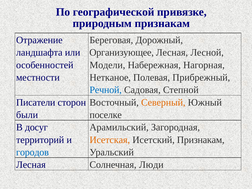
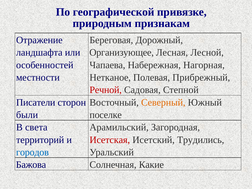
Модели: Модели -> Чапаева (107, 65)
Речной colour: blue -> red (106, 90)
досуг: досуг -> света (36, 127)
Исетская colour: orange -> red (110, 140)
Исетский Признакам: Признакам -> Трудились (201, 140)
Лесная: Лесная -> Бажова (31, 165)
Люди: Люди -> Какие (151, 165)
